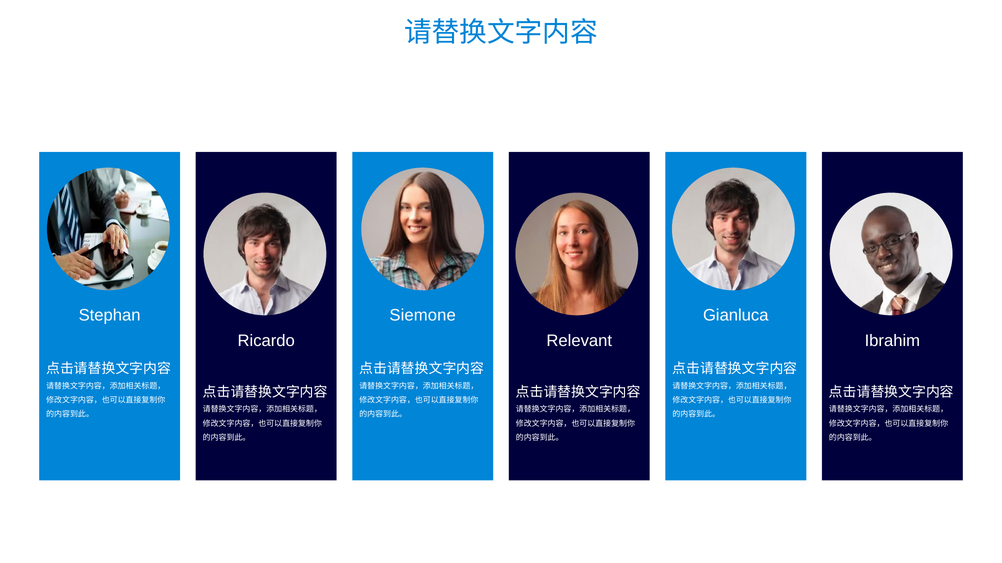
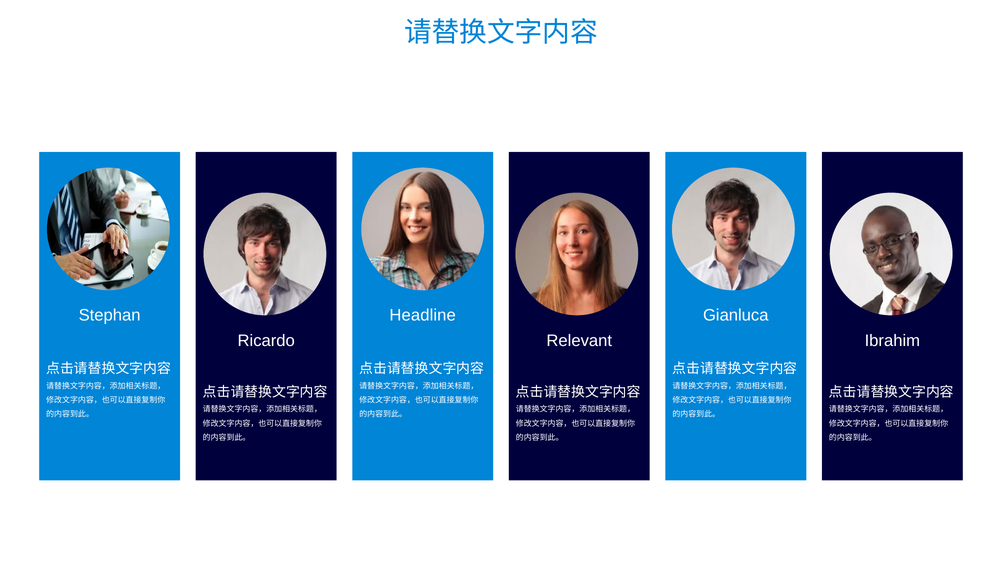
Siemone: Siemone -> Headline (423, 316)
